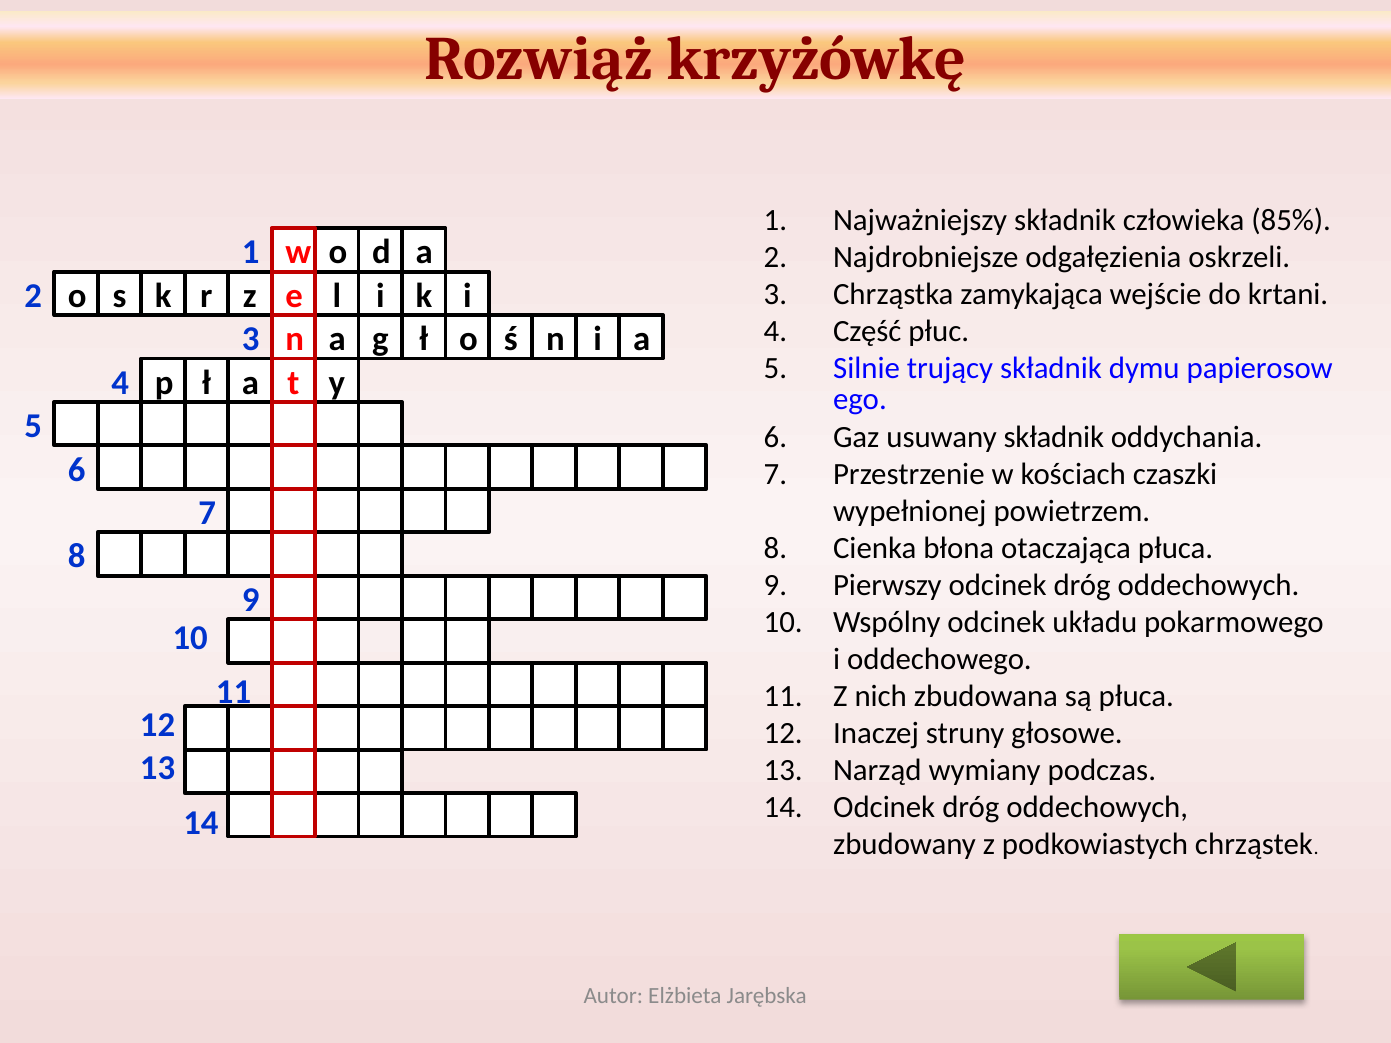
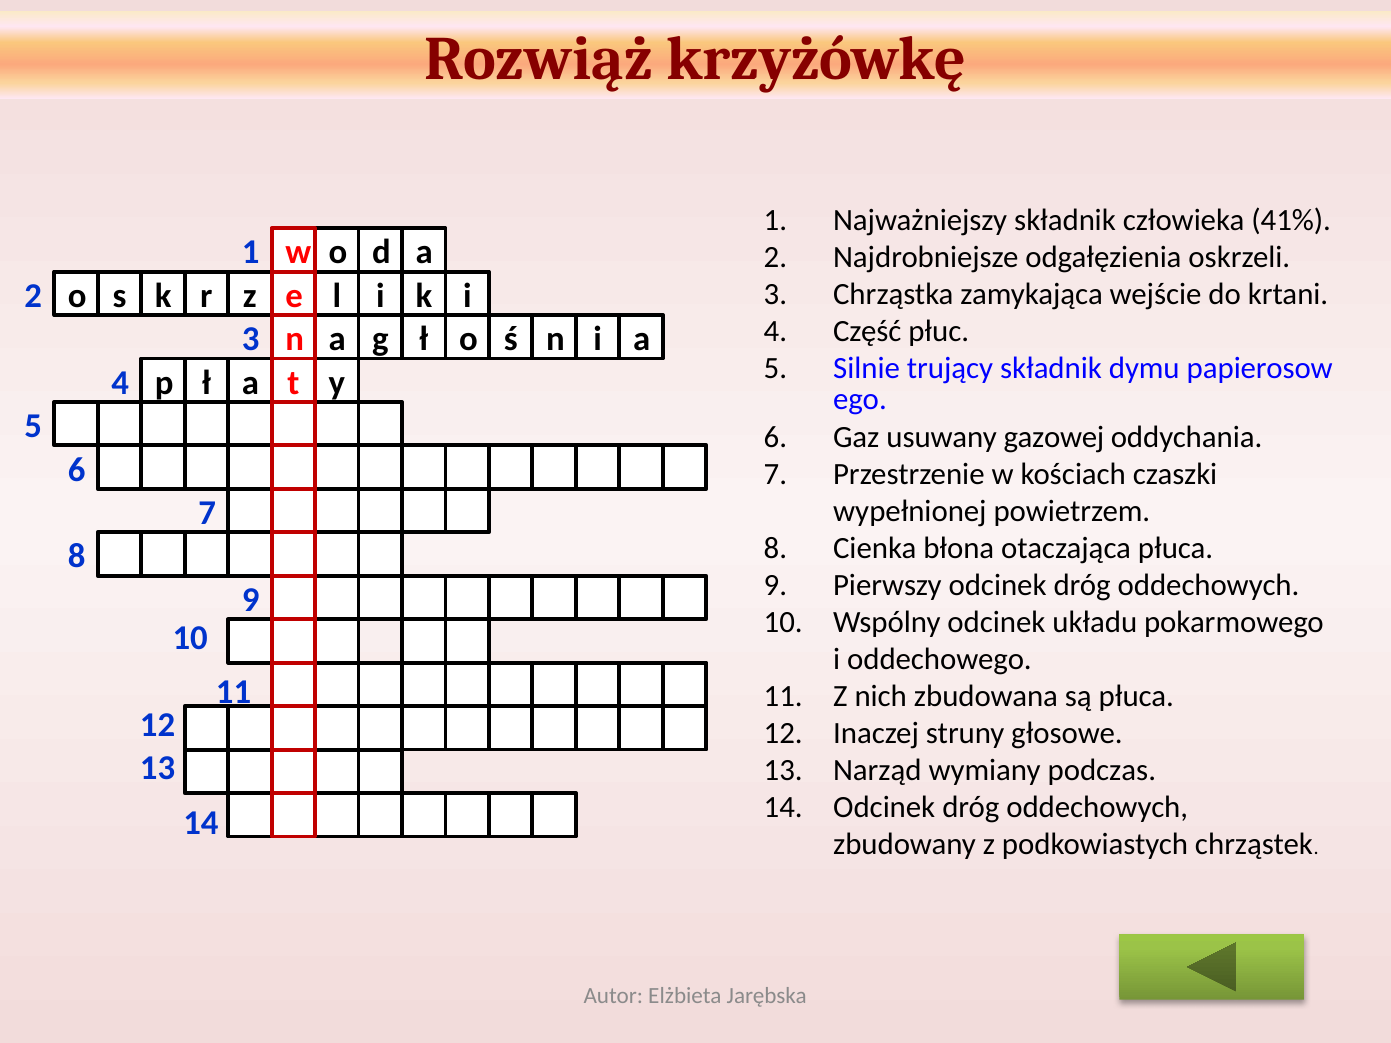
85%: 85% -> 41% (1291, 220)
usuwany składnik: składnik -> gazowej (1054, 437)
